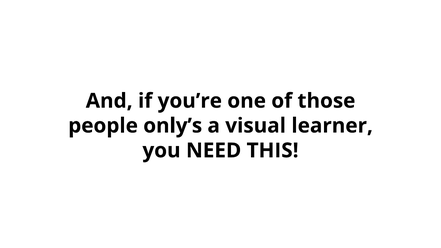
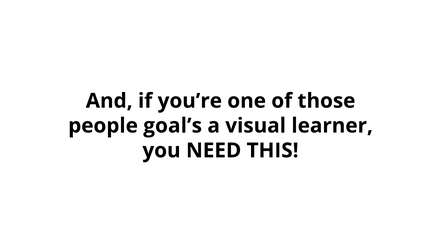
only’s: only’s -> goal’s (173, 126)
